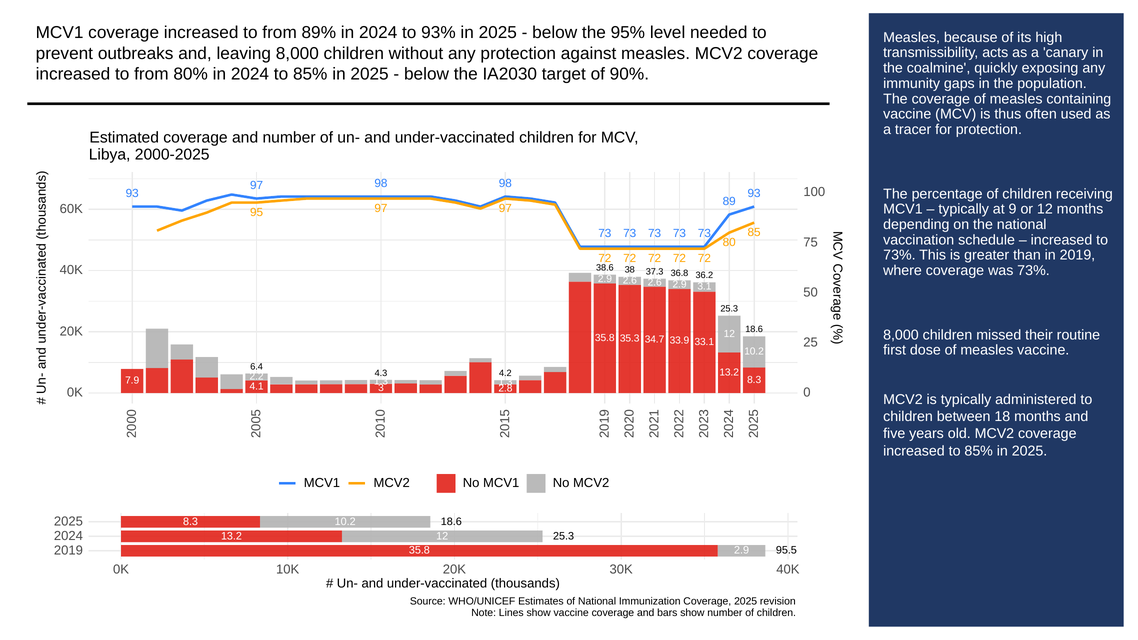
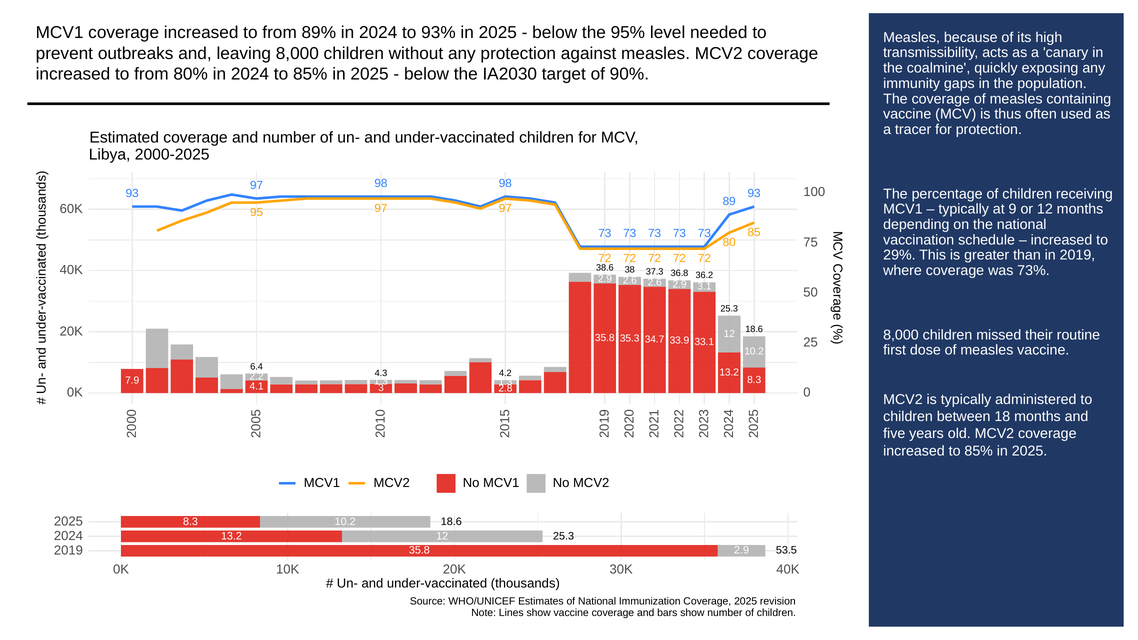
73%: 73% -> 29% (899, 255)
95.5: 95.5 -> 53.5 (786, 551)
